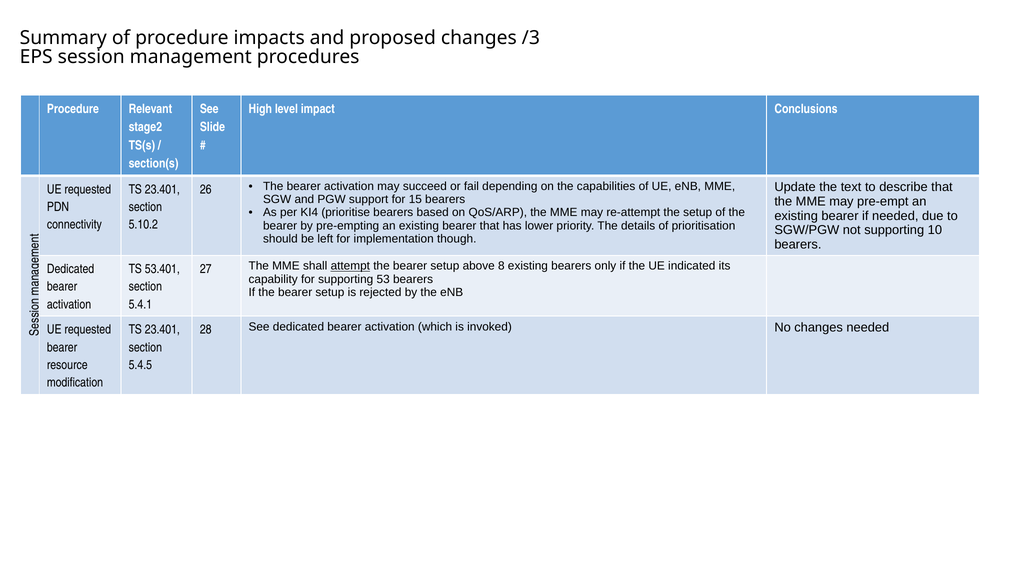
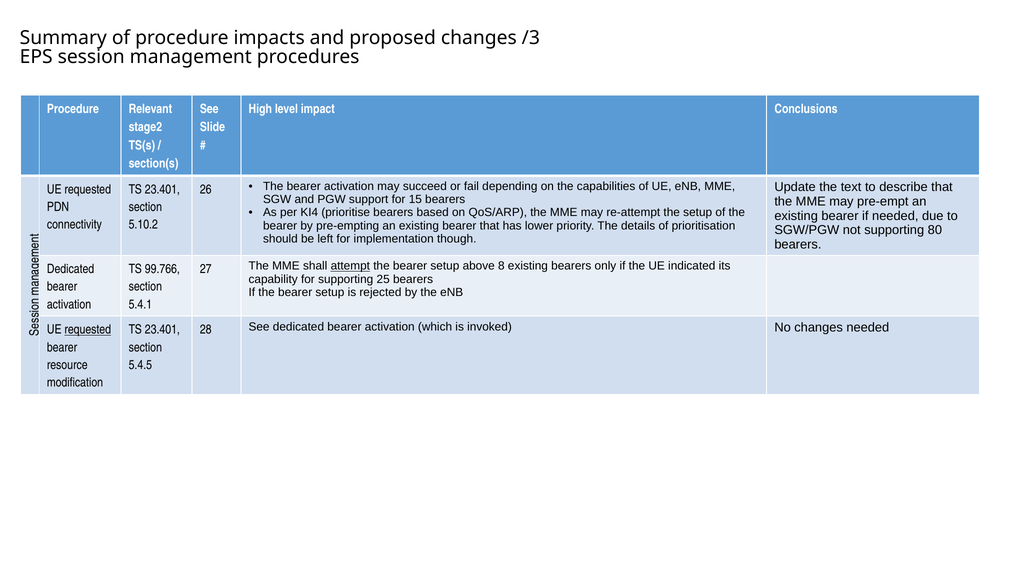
10: 10 -> 80 (935, 230)
53.401: 53.401 -> 99.766 (162, 269)
53: 53 -> 25 (383, 279)
requested underline: none -> present (88, 330)
